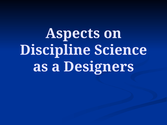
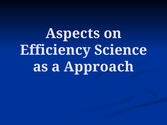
Discipline: Discipline -> Efficiency (55, 50)
Designers: Designers -> Approach (99, 67)
